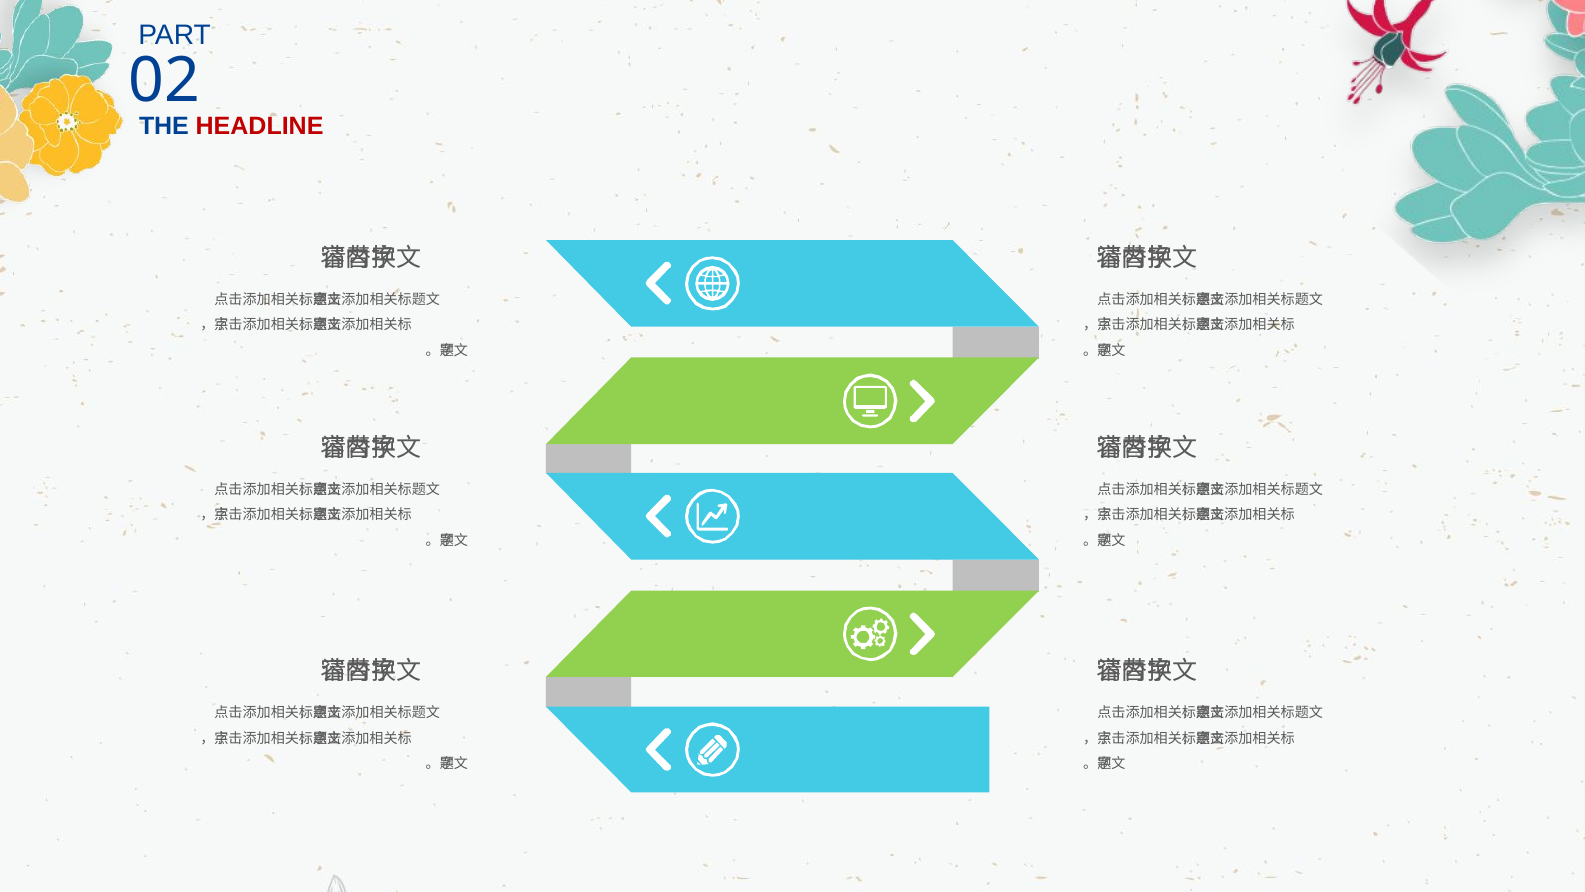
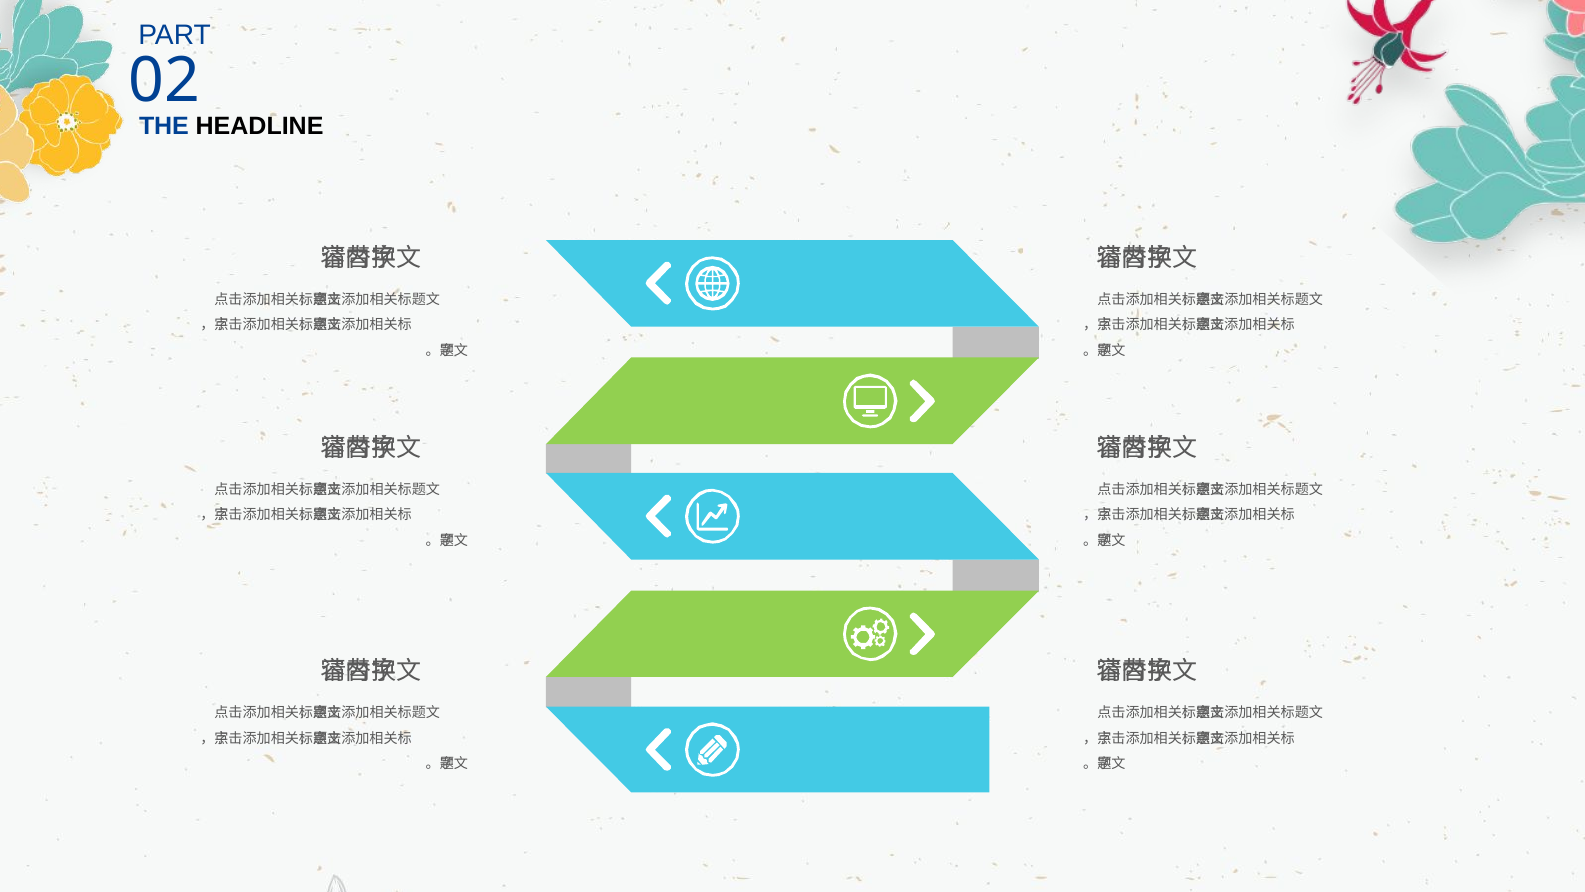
HEADLINE colour: red -> black (260, 127)
